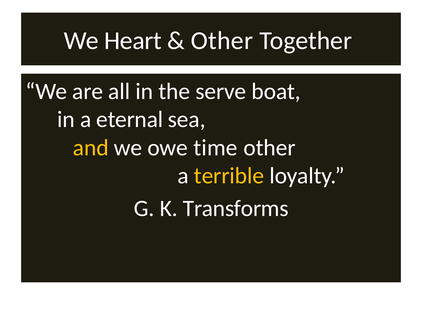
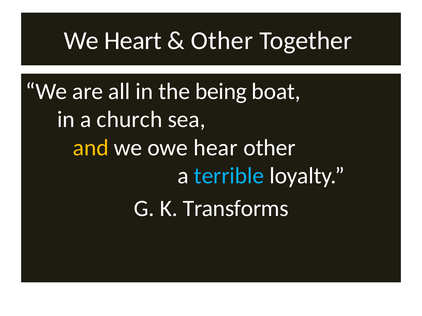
serve: serve -> being (221, 92)
eternal: eternal -> church (129, 120)
time: time -> hear (215, 148)
terrible colour: yellow -> light blue (229, 176)
